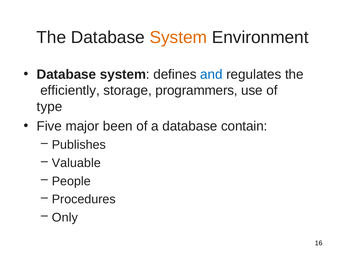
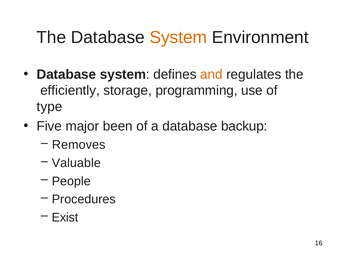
and colour: blue -> orange (211, 74)
programmers: programmers -> programming (197, 90)
contain: contain -> backup (244, 126)
Publishes: Publishes -> Removes (79, 145)
Only: Only -> Exist (65, 217)
